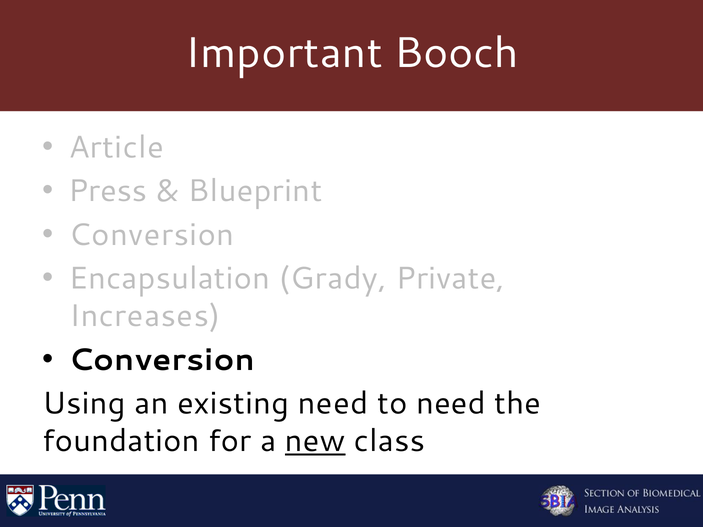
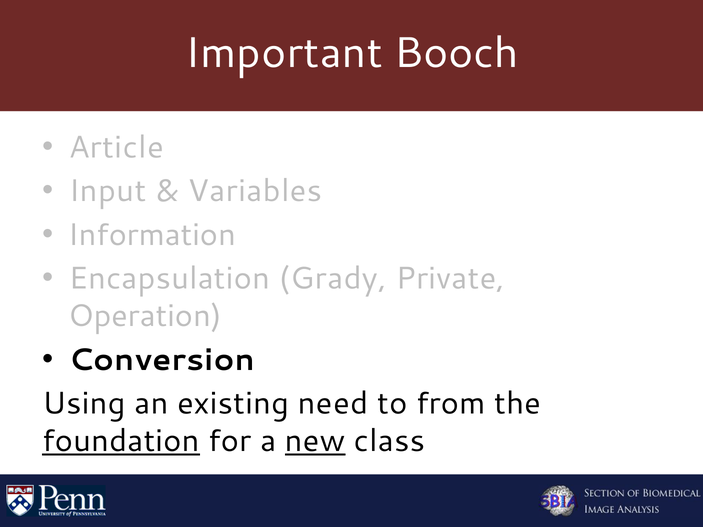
Press: Press -> Input (107, 191)
Blueprint: Blueprint -> Variables (255, 191)
Conversion: Conversion -> Information (152, 235)
Increases: Increases -> Operation (145, 316)
to need: need -> from (451, 404)
foundation underline: none -> present (121, 441)
